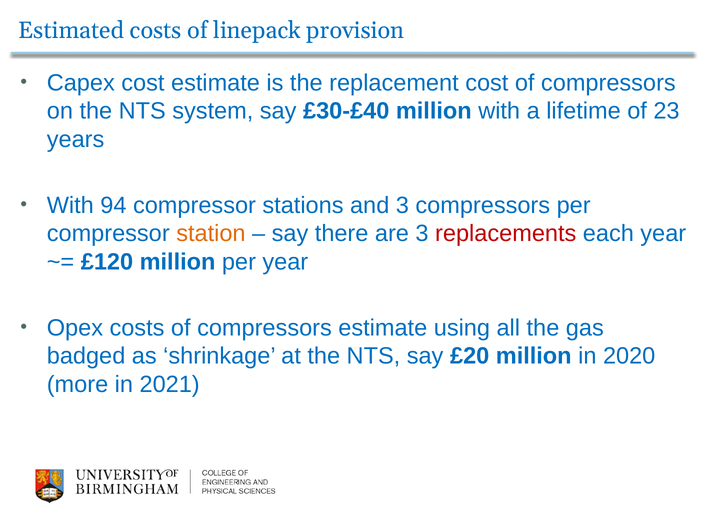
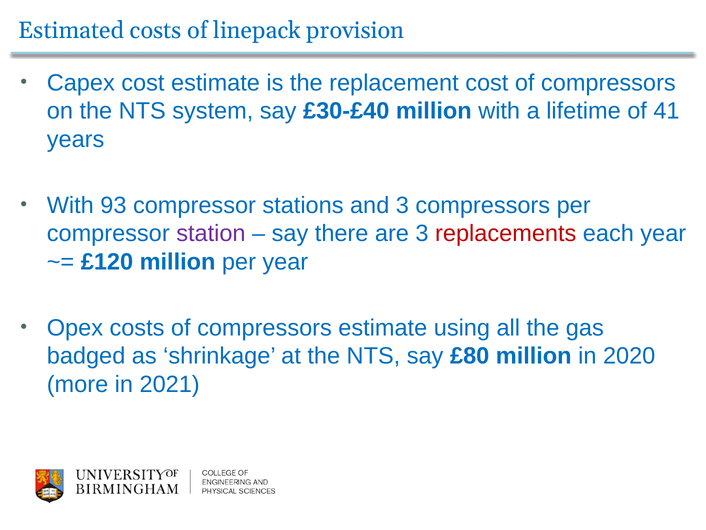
23: 23 -> 41 (666, 111)
94: 94 -> 93 (113, 205)
station colour: orange -> purple (211, 233)
£20: £20 -> £80 (470, 356)
